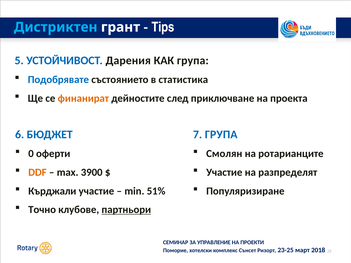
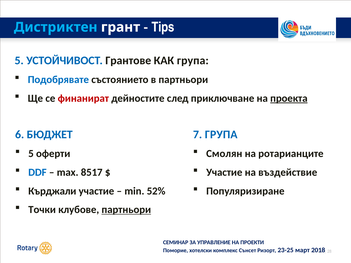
Дарения: Дарения -> Грантове (128, 60)
в статистика: статистика -> партньори (183, 80)
финанират colour: orange -> red (83, 98)
проекта underline: none -> present (289, 98)
0: 0 -> 5 (31, 154)
DDF colour: orange -> blue (37, 172)
3900: 3900 -> 8517 (92, 172)
разпределят: разпределят -> въздействие (288, 172)
51%: 51% -> 52% (156, 191)
Точно: Точно -> Точки (42, 210)
